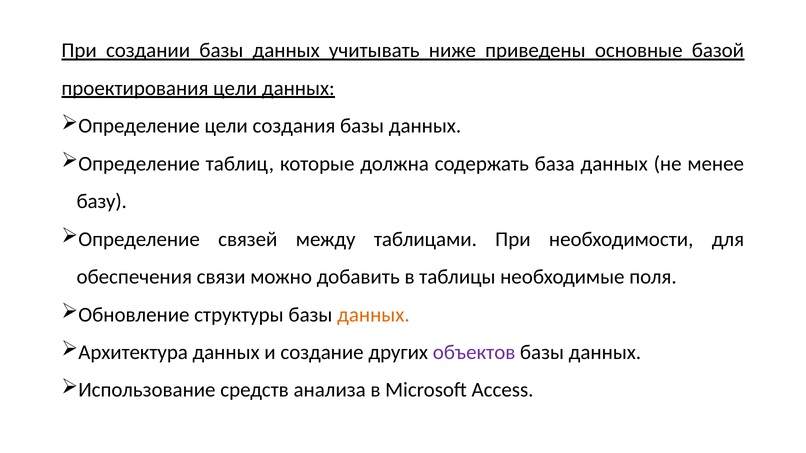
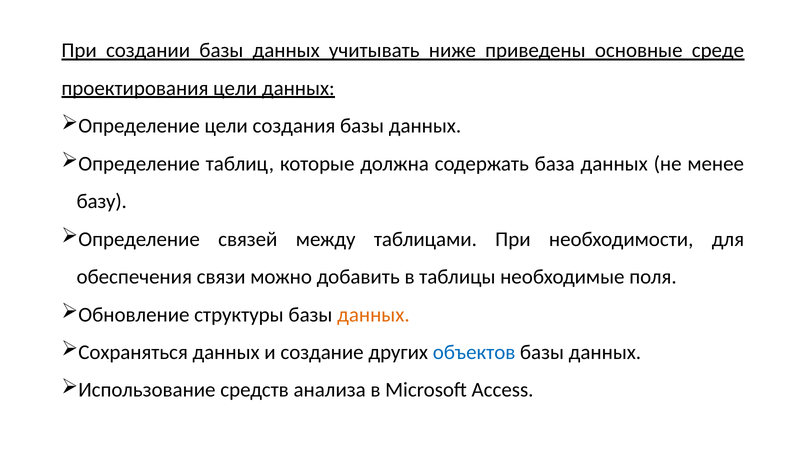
базой: базой -> среде (718, 50)
Архитектура: Архитектура -> Сохраняться (133, 353)
объектов colour: purple -> blue (474, 353)
